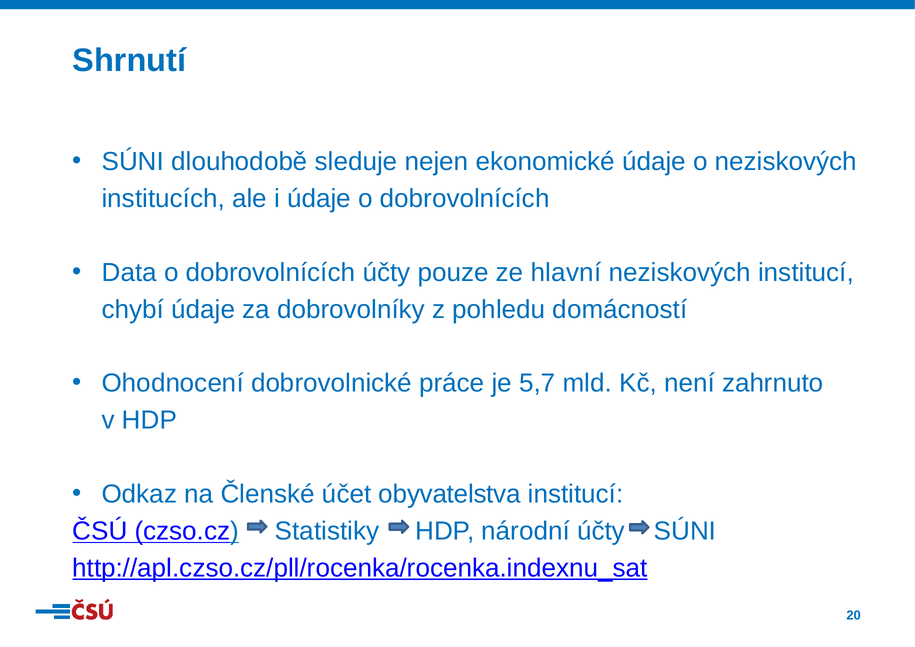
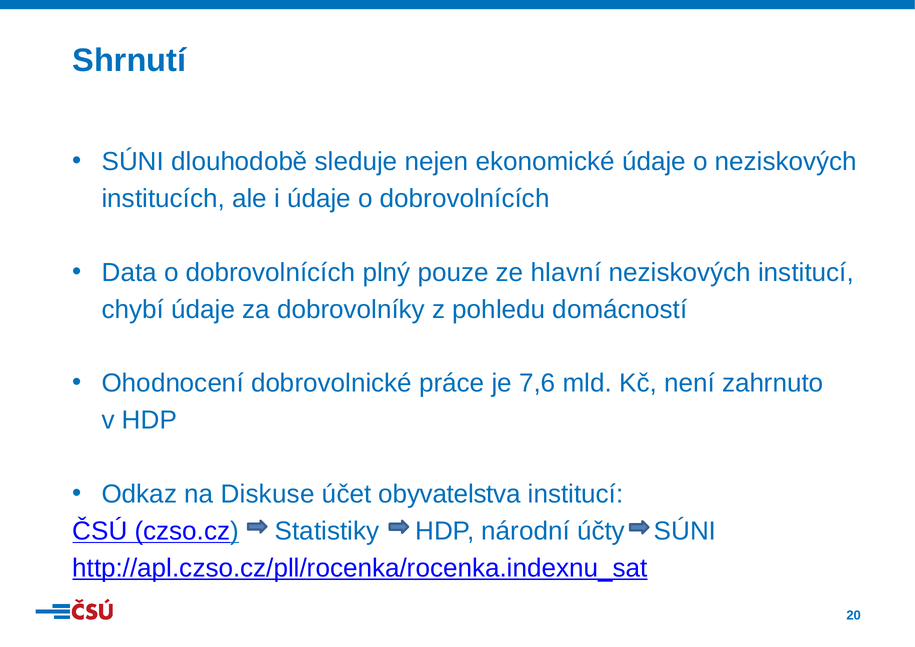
dobrovolnících účty: účty -> plný (386, 273)
5,7: 5,7 -> 7,6 (537, 383)
Členské: Členské -> Diskuse (268, 494)
